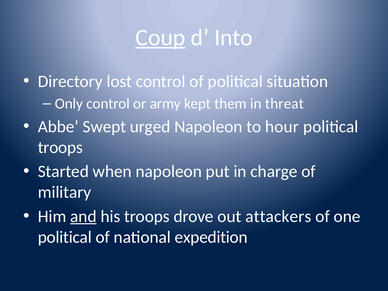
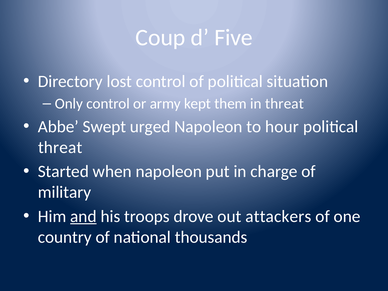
Coup underline: present -> none (160, 38)
Into: Into -> Five (234, 38)
troops: troops -> threat (60, 147)
political: political -> country (65, 237)
expedition: expedition -> thousands (211, 237)
